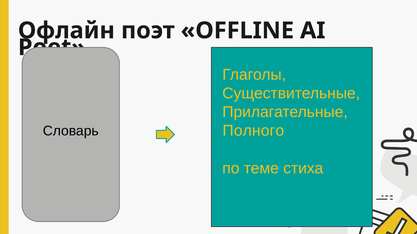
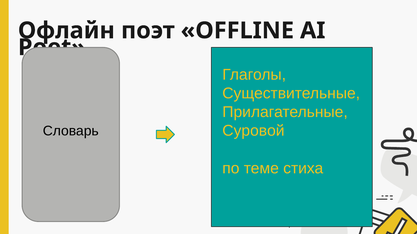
Полного: Полного -> Суровой (253, 131)
